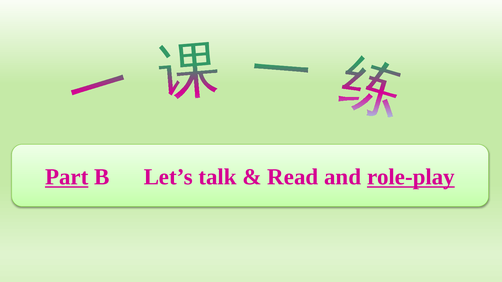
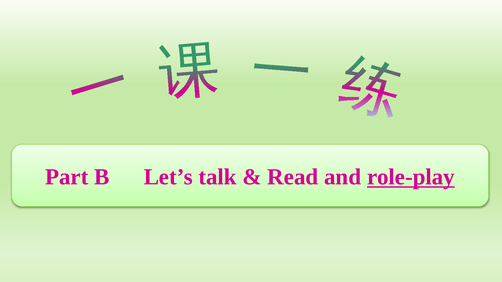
Part underline: present -> none (67, 177)
